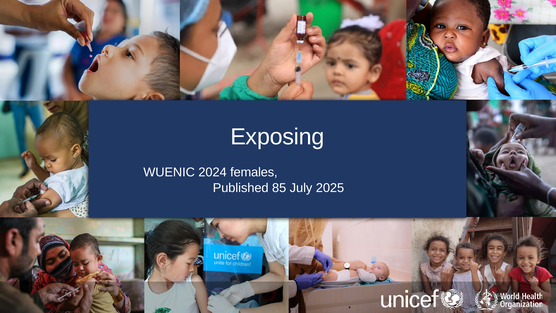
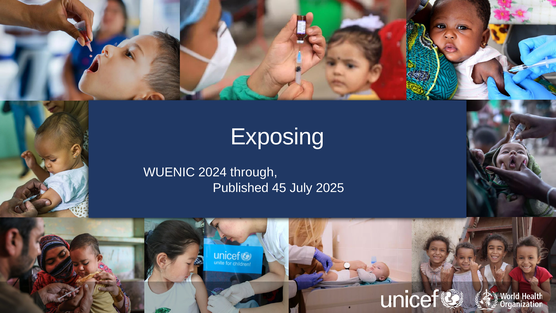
females: females -> through (254, 172)
85: 85 -> 45 (279, 188)
